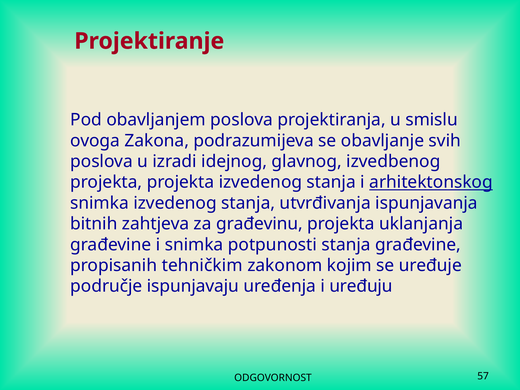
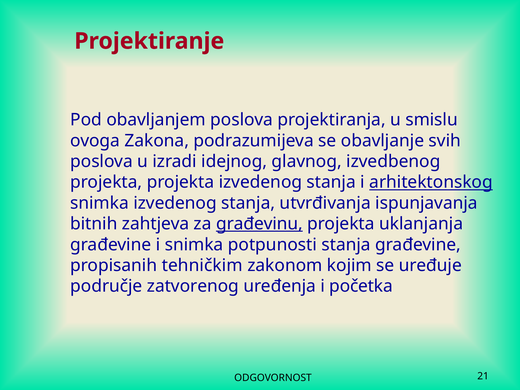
građevinu underline: none -> present (259, 224)
ispunjavaju: ispunjavaju -> zatvorenog (193, 286)
uređuju: uređuju -> početka (361, 286)
57: 57 -> 21 (483, 376)
